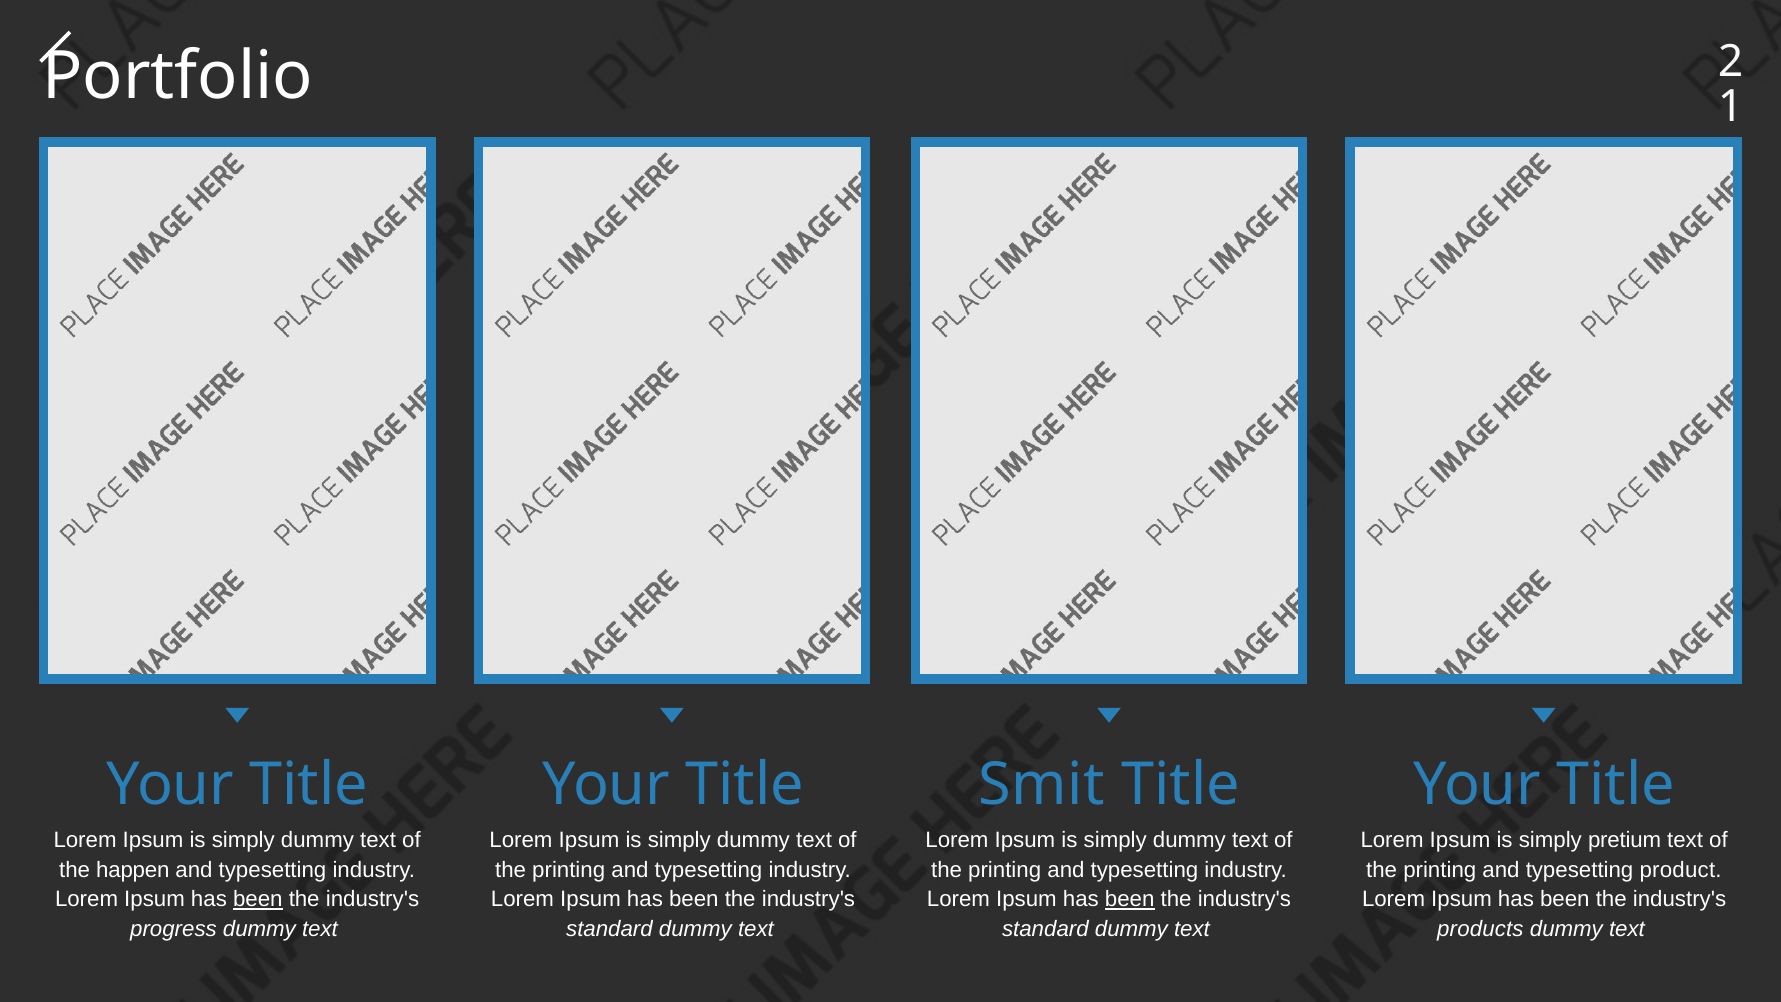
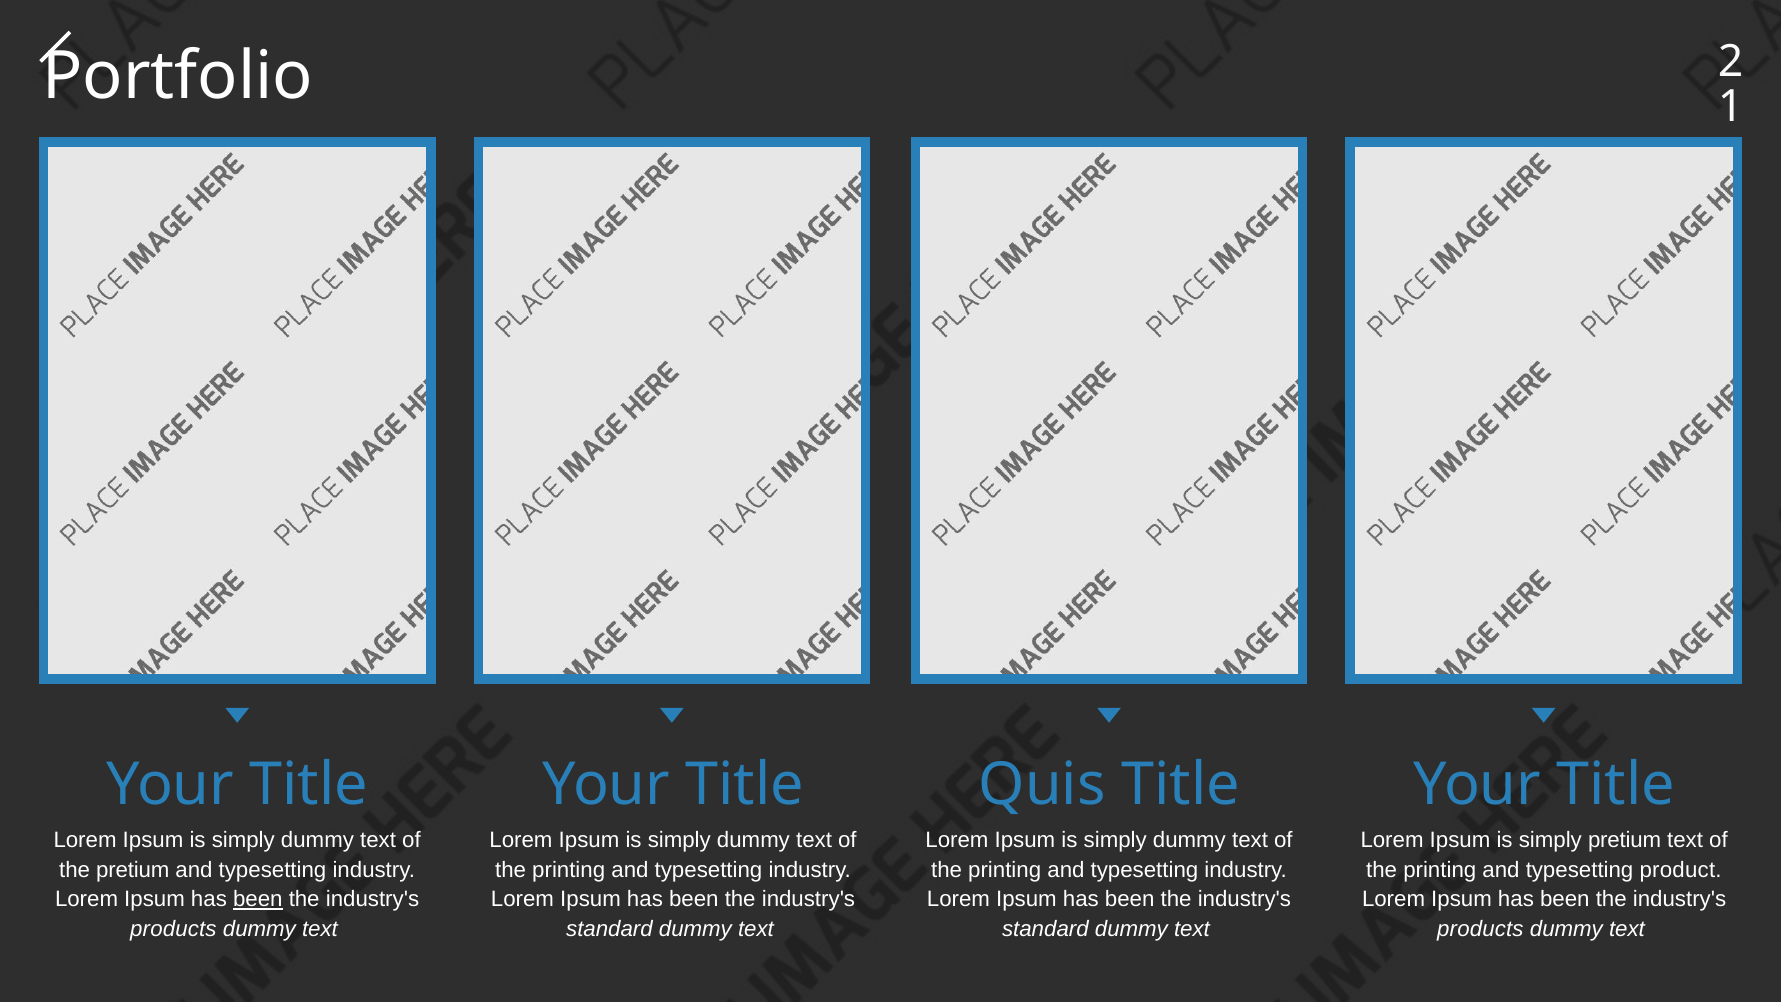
Smit: Smit -> Quis (1042, 785)
the happen: happen -> pretium (133, 870)
been underline: present -> none (1130, 899)
progress: progress -> products (173, 928)
